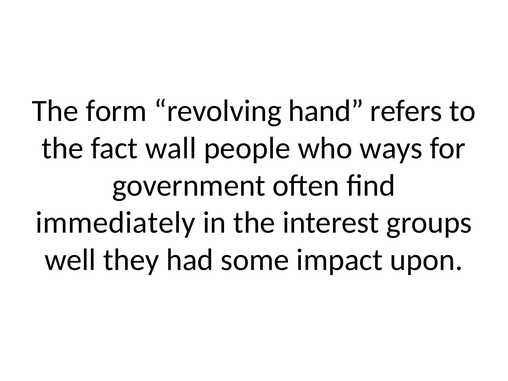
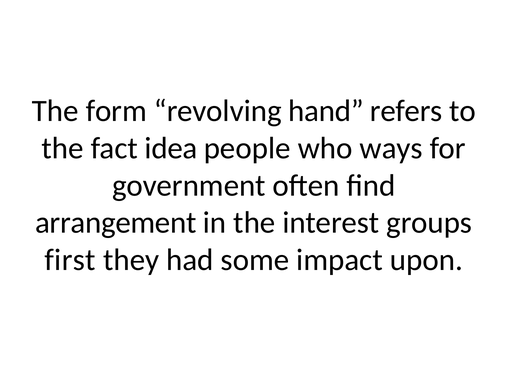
wall: wall -> idea (171, 148)
immediately: immediately -> arrangement (116, 223)
well: well -> first (70, 260)
